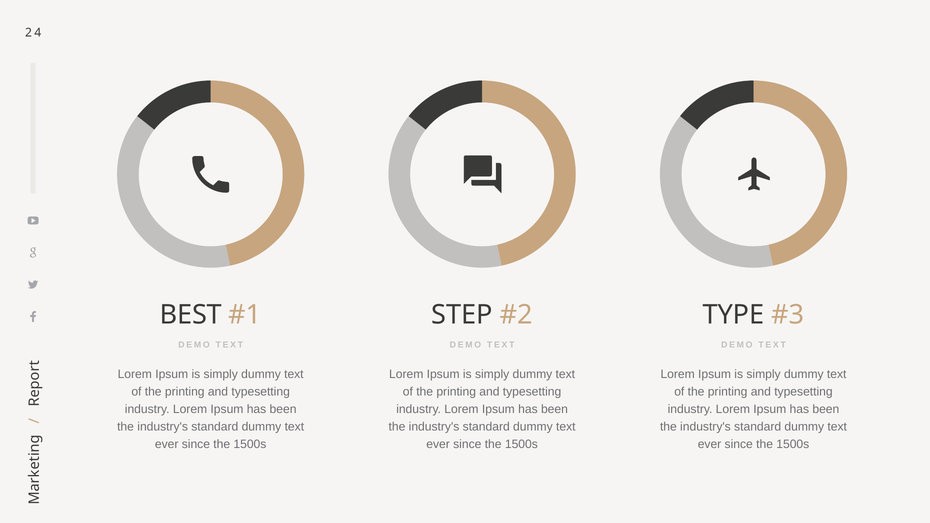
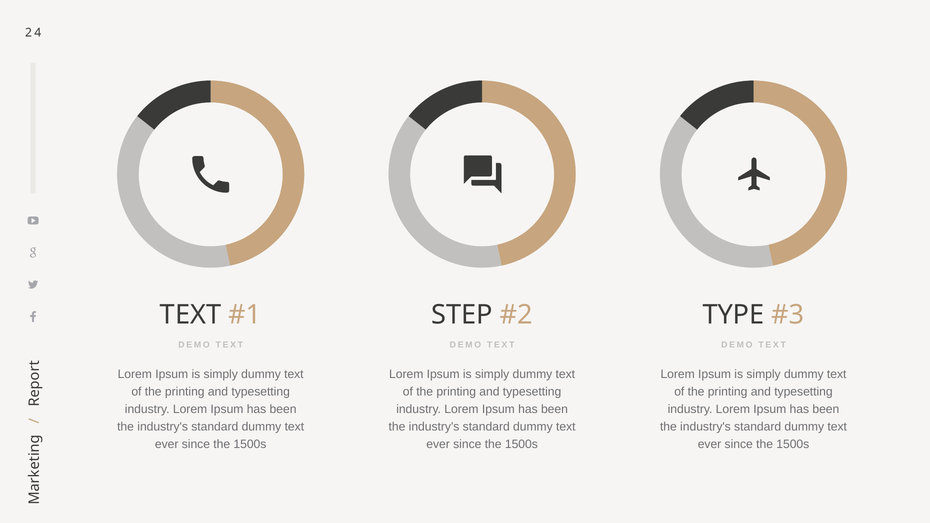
BEST: BEST -> TEXT (191, 315)
